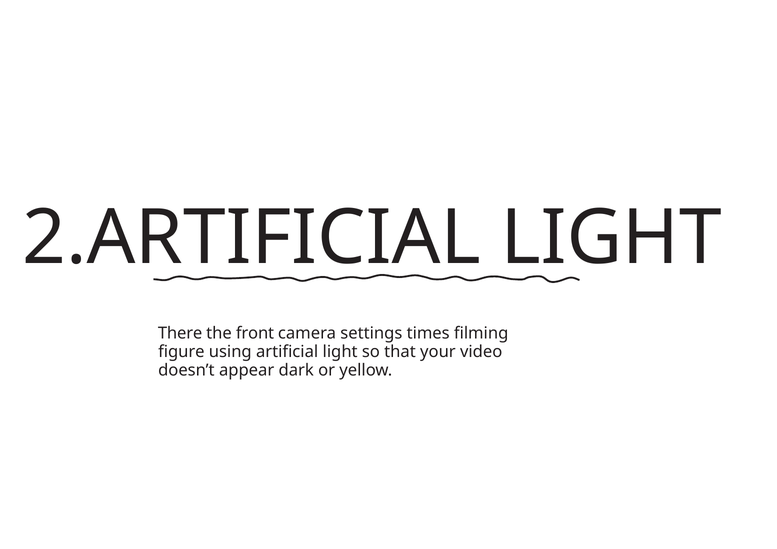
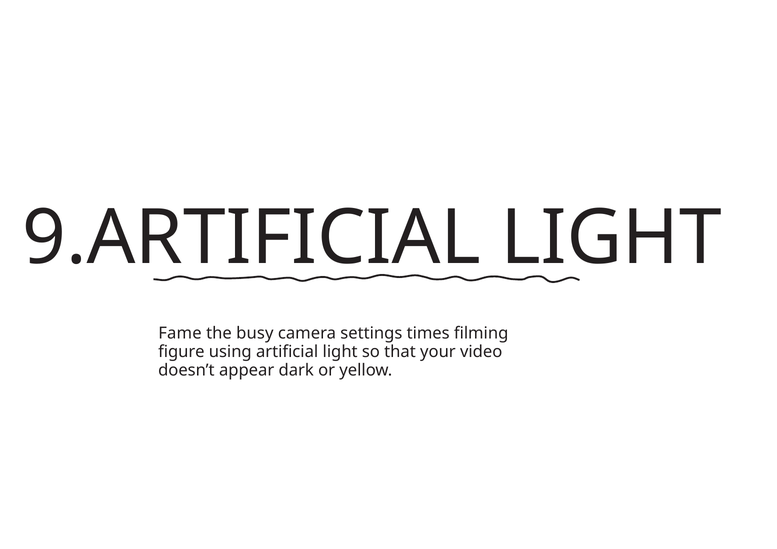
2.ARTIFICIAL: 2.ARTIFICIAL -> 9.ARTIFICIAL (251, 238)
There: There -> Fame (180, 334)
front: front -> busy (255, 334)
